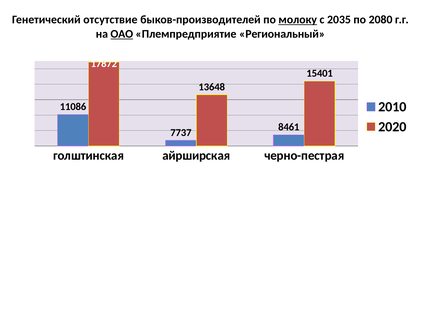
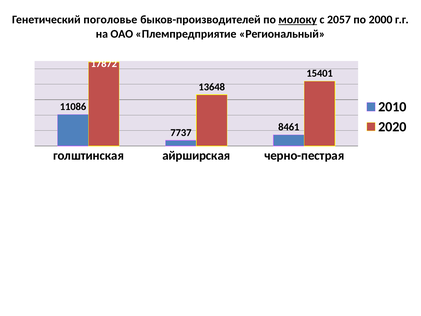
отсутствие: отсутствие -> поголовье (110, 20)
2035: 2035 -> 2057 (339, 20)
2080: 2080 -> 2000 (381, 20)
ОАО underline: present -> none (122, 34)
